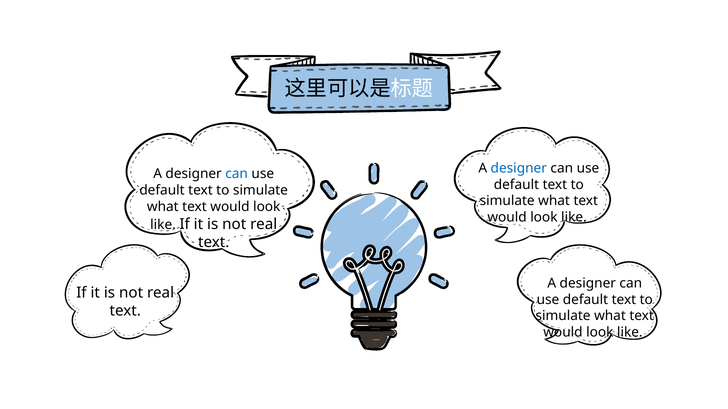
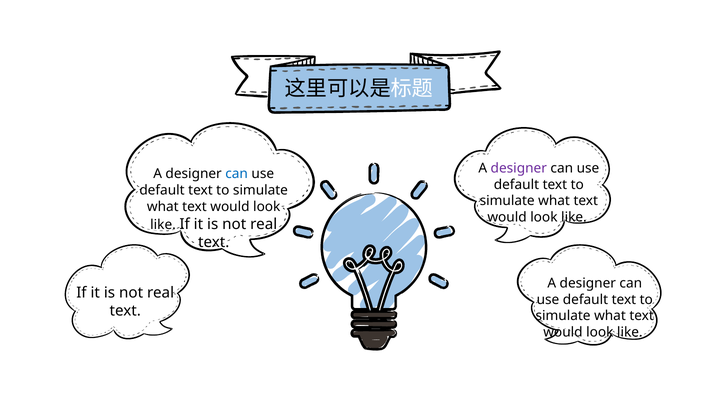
designer colour: blue -> purple (519, 168)
